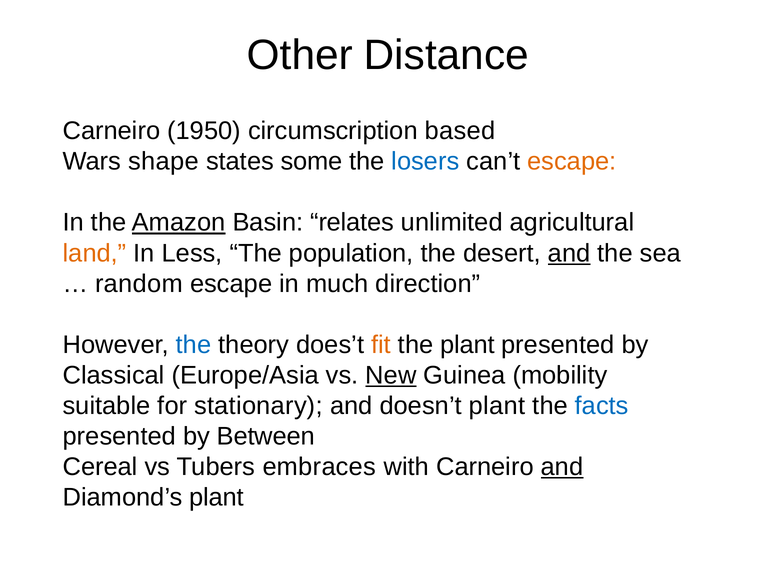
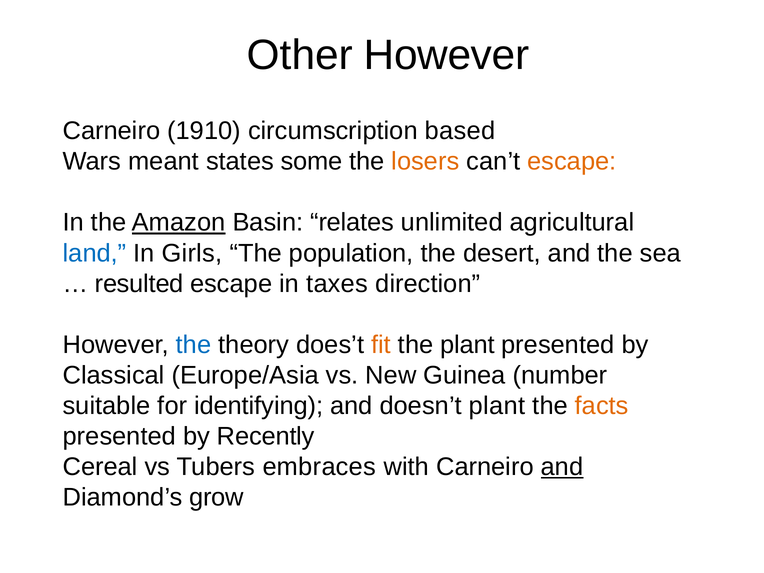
Other Distance: Distance -> However (447, 55)
1950: 1950 -> 1910 (204, 131)
shape: shape -> meant (164, 161)
losers colour: blue -> orange (425, 161)
land colour: orange -> blue (95, 253)
Less: Less -> Girls (192, 253)
and underline: present -> none (569, 253)
random: random -> resulted (139, 284)
much: much -> taxes (337, 284)
New underline: present -> none (391, 375)
mobility: mobility -> number (560, 375)
stationary: stationary -> identifying (259, 406)
facts colour: blue -> orange (602, 406)
Between: Between -> Recently (266, 436)
Diamond’s plant: plant -> grow (217, 498)
